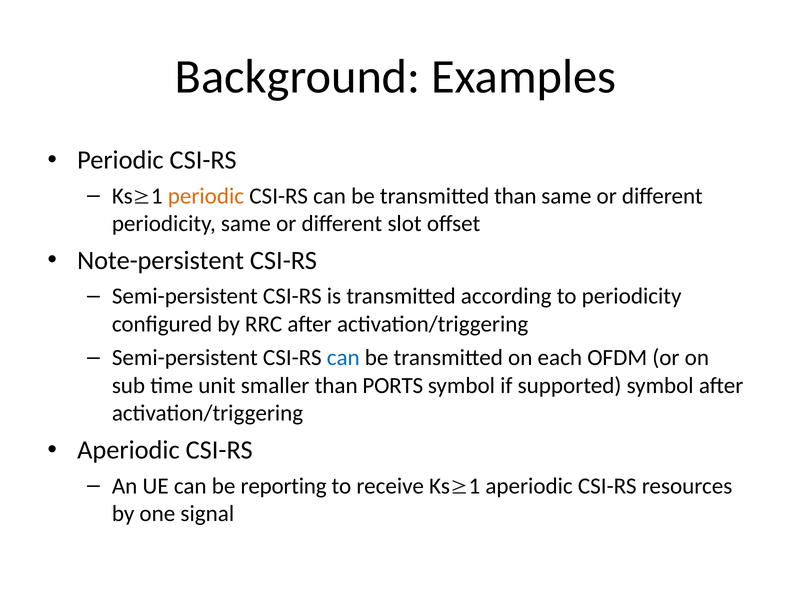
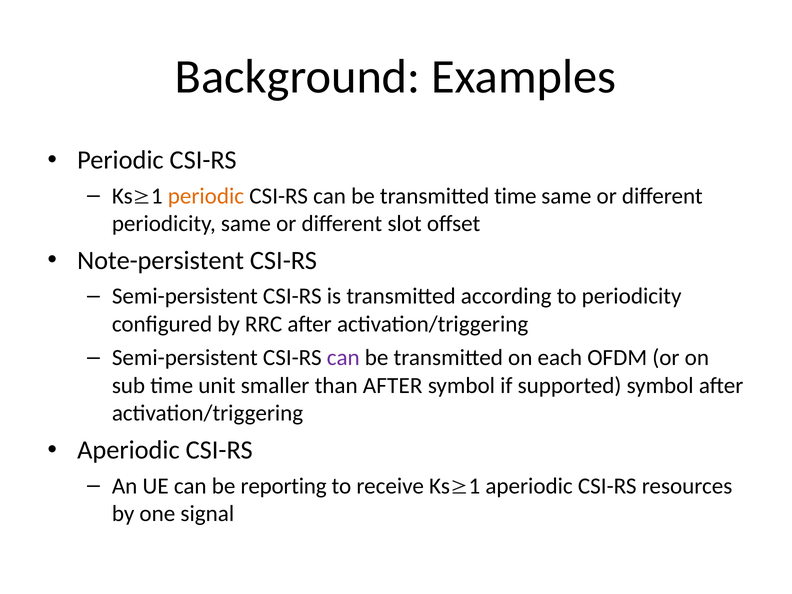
transmitted than: than -> time (515, 196)
can colour: blue -> purple (343, 358)
than PORTS: PORTS -> AFTER (393, 386)
